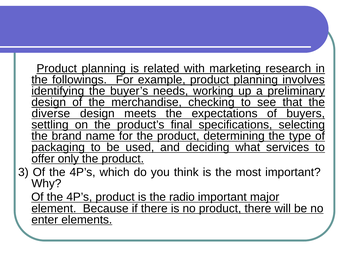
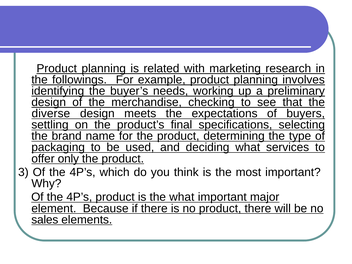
the radio: radio -> what (182, 197)
enter: enter -> sales (45, 220)
